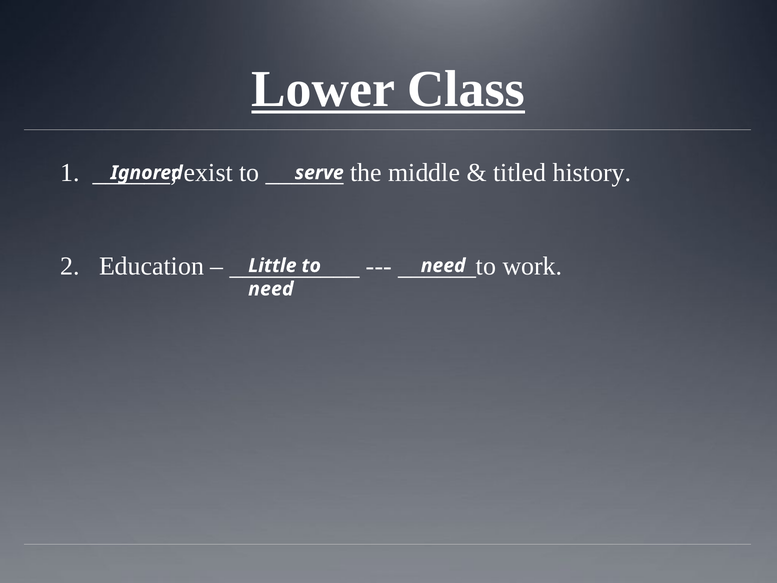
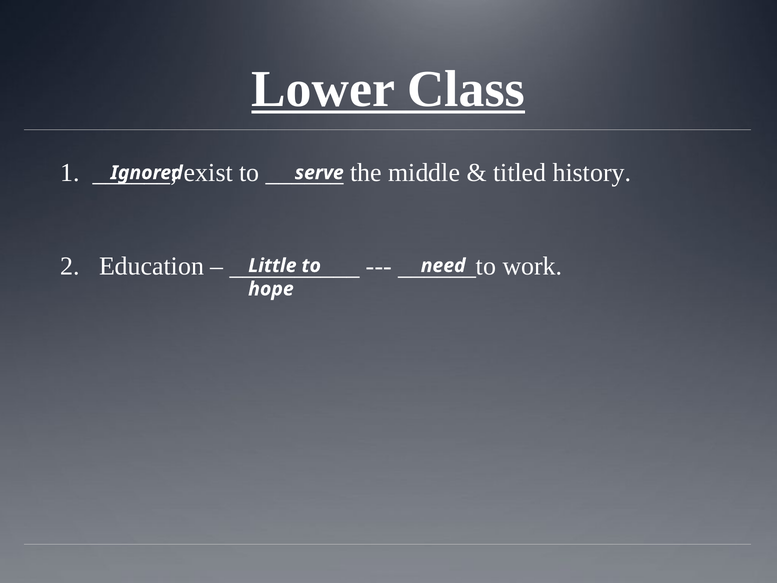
need: need -> hope (271, 289)
